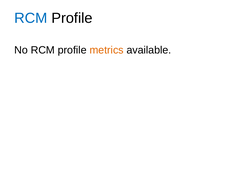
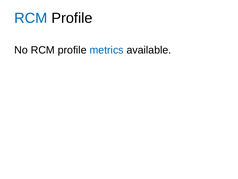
metrics colour: orange -> blue (107, 50)
